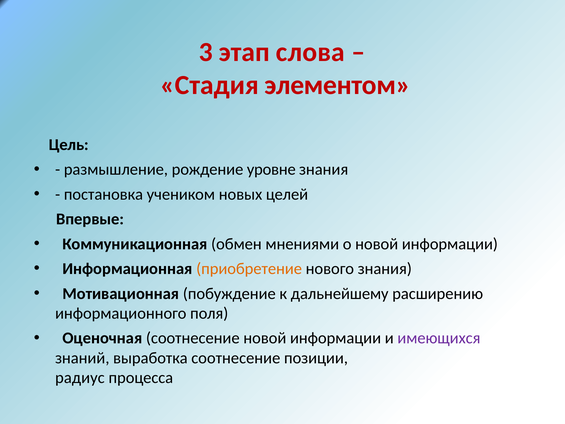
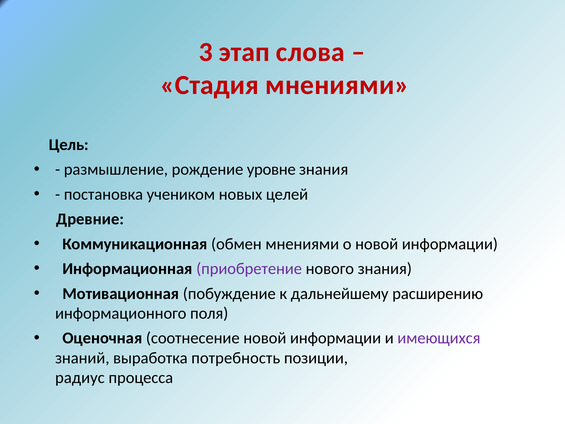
Стадия элементом: элементом -> мнениями (337, 85)
Впервые: Впервые -> Древние (90, 219)
приобретение colour: orange -> purple (249, 269)
выработка соотнесение: соотнесение -> потребность (236, 358)
